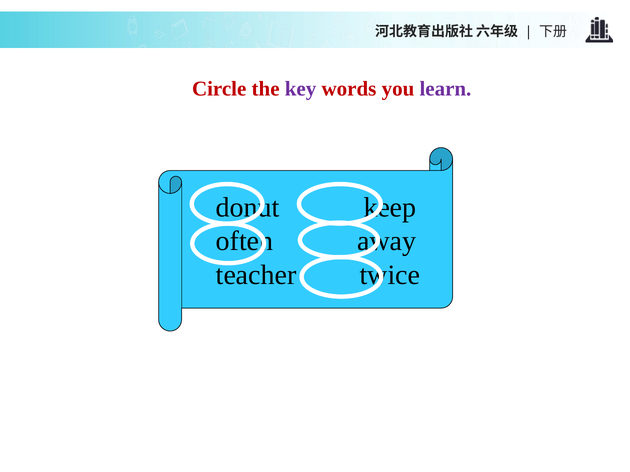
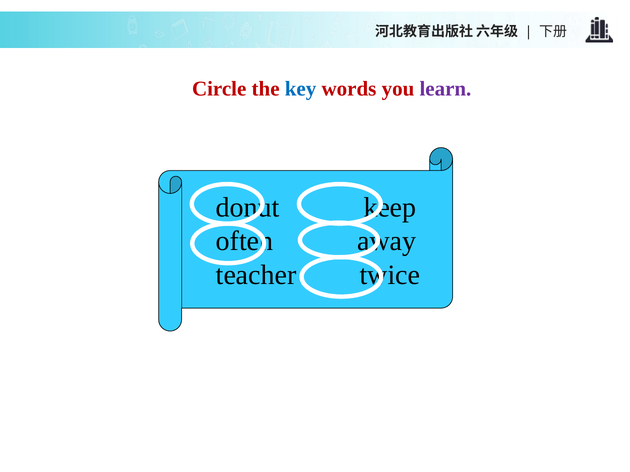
key colour: purple -> blue (301, 89)
